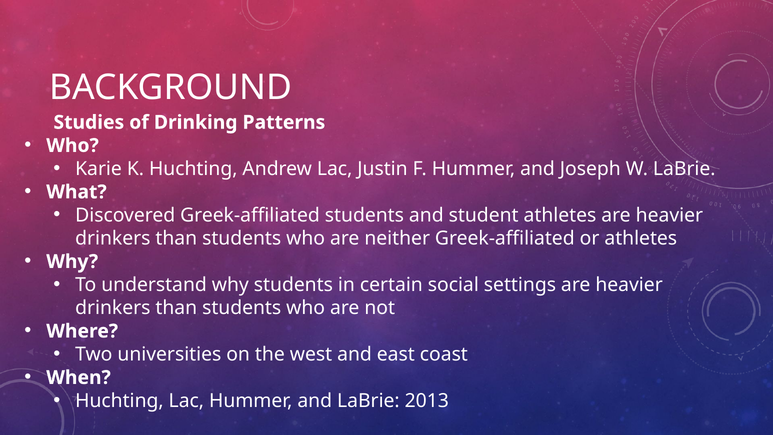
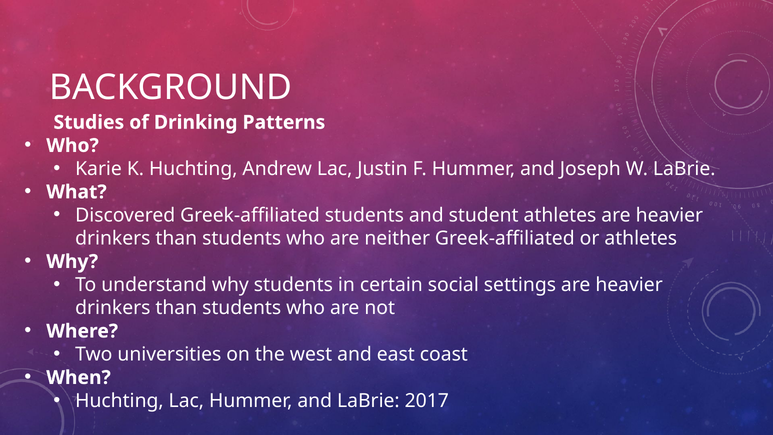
2013: 2013 -> 2017 (427, 401)
